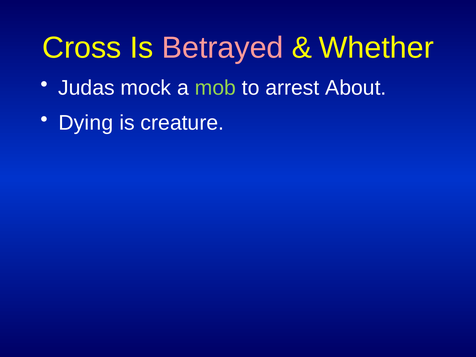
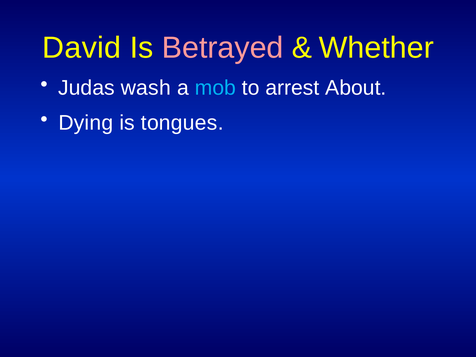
Cross: Cross -> David (82, 48)
mock: mock -> wash (146, 88)
mob colour: light green -> light blue (215, 88)
creature: creature -> tongues (182, 123)
